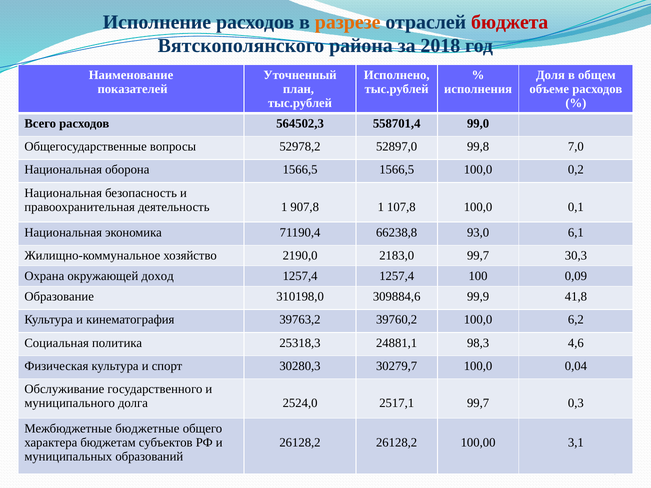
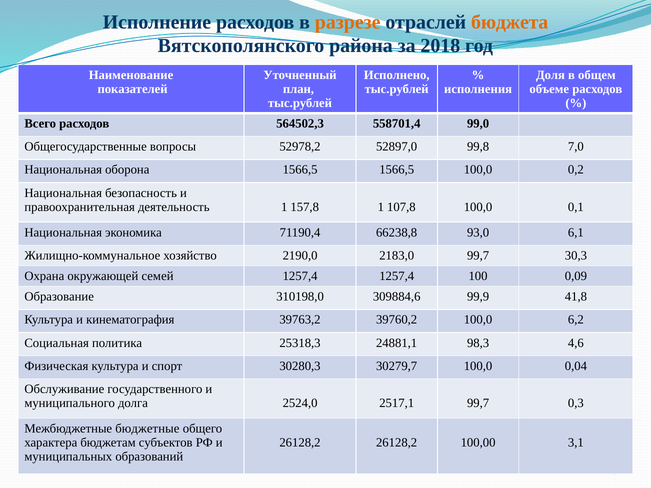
бюджета colour: red -> orange (510, 22)
907,8: 907,8 -> 157,8 (305, 207)
доход: доход -> семей (158, 276)
